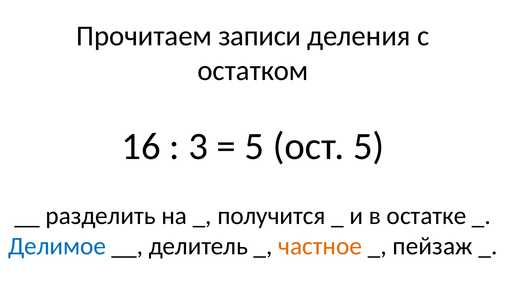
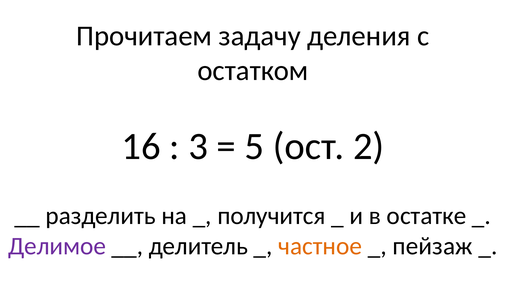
записи: записи -> задачу (260, 36)
ост 5: 5 -> 2 (369, 146)
Делимое colour: blue -> purple (57, 246)
